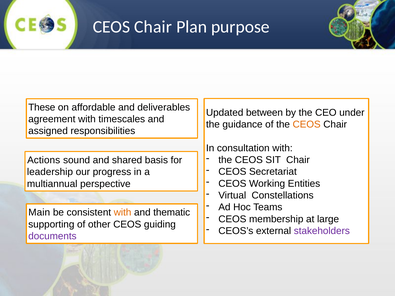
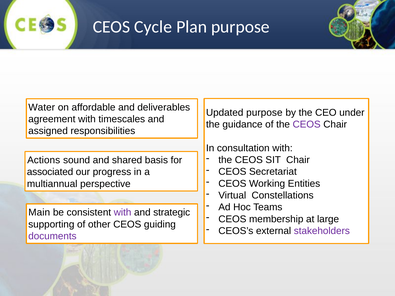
Chair: Chair -> Cycle (153, 27)
These: These -> Water (42, 107)
Updated between: between -> purpose (264, 113)
CEOS colour: orange -> purple (307, 124)
leadership: leadership -> associated (50, 172)
with colour: orange -> purple (123, 213)
thematic: thematic -> strategic (172, 213)
